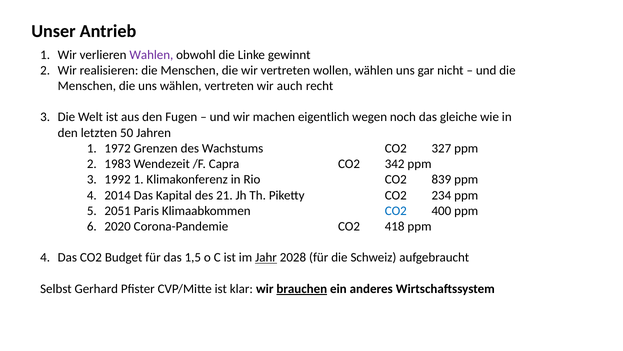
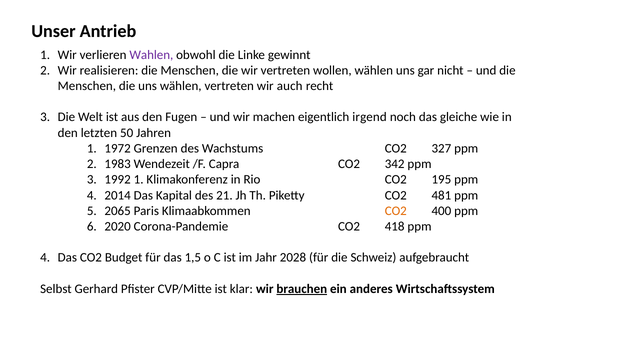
wegen: wegen -> irgend (370, 117)
839: 839 -> 195 (441, 179)
234: 234 -> 481 (441, 195)
2051: 2051 -> 2065 (118, 210)
CO2 colour: blue -> orange (396, 210)
Jahr underline: present -> none (266, 257)
